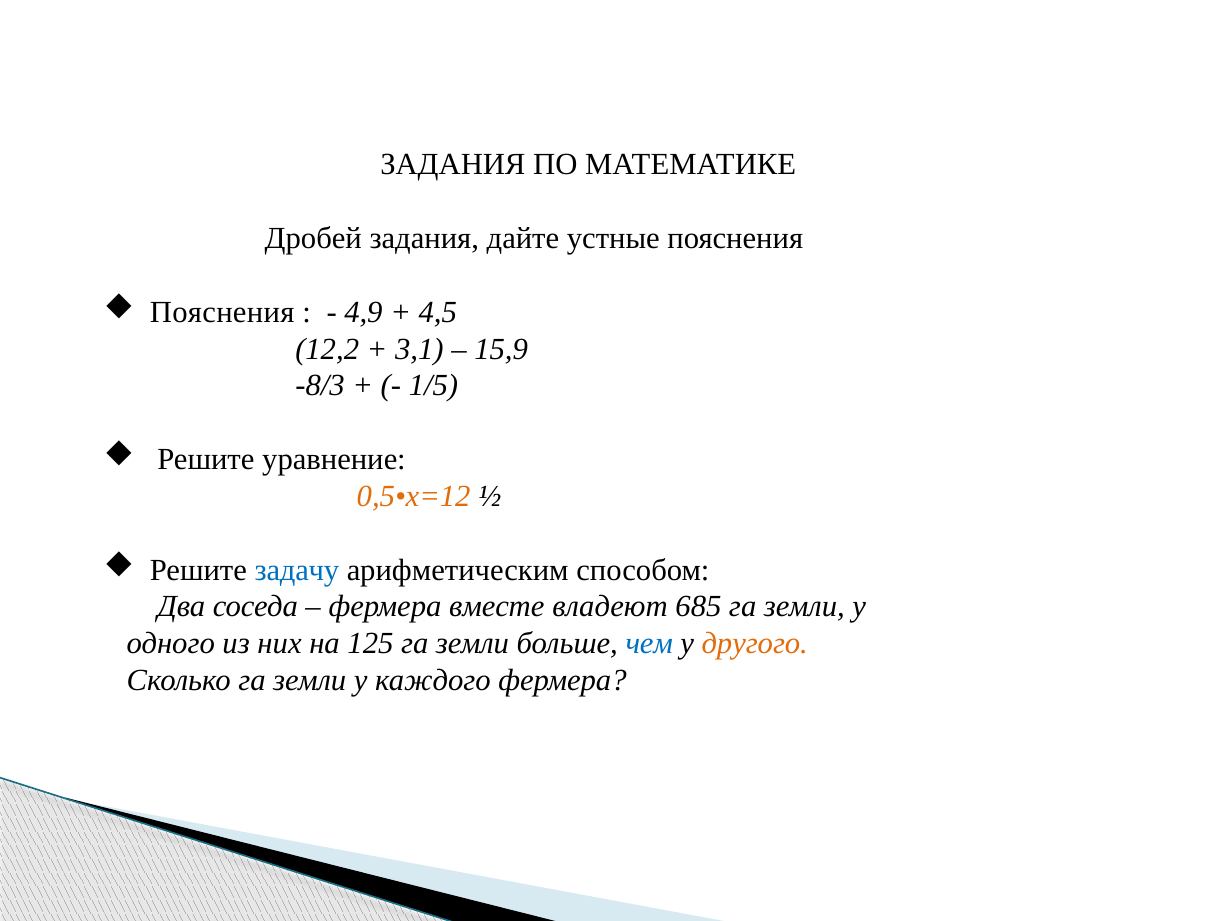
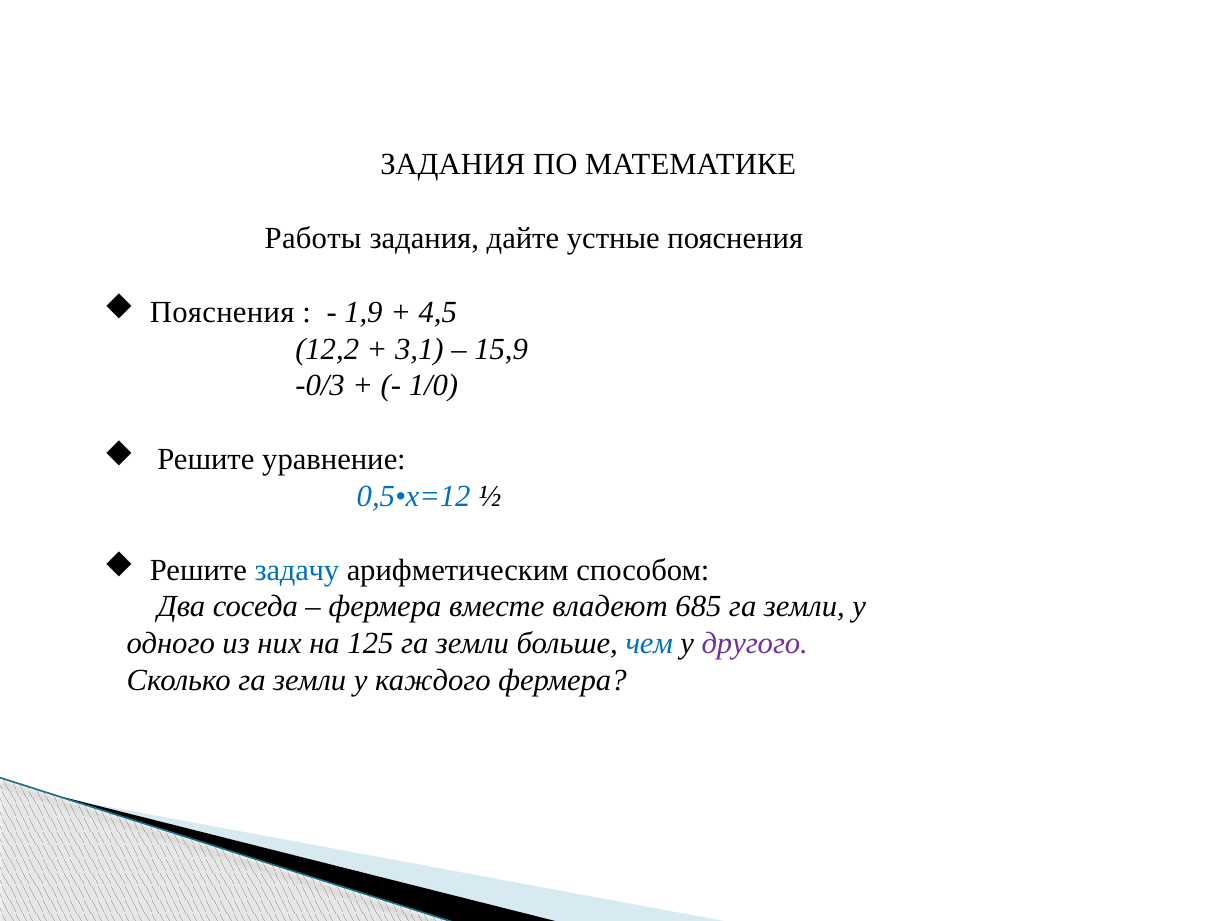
Дробей: Дробей -> Работы (313, 238)
4,9: 4,9 -> 1,9 (363, 312)
-8/3: -8/3 -> -0/3 (320, 385)
1/5: 1/5 -> 1/0 (433, 385)
0,5•х=12 colour: orange -> blue (414, 496)
другого colour: orange -> purple (755, 643)
